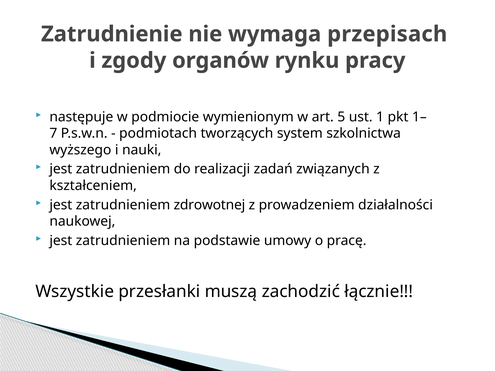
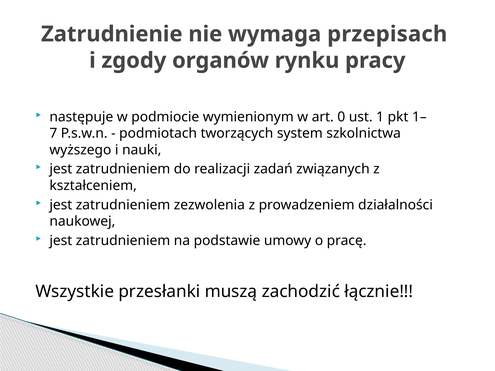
5: 5 -> 0 (341, 117)
zdrowotnej: zdrowotnej -> zezwolenia (209, 205)
